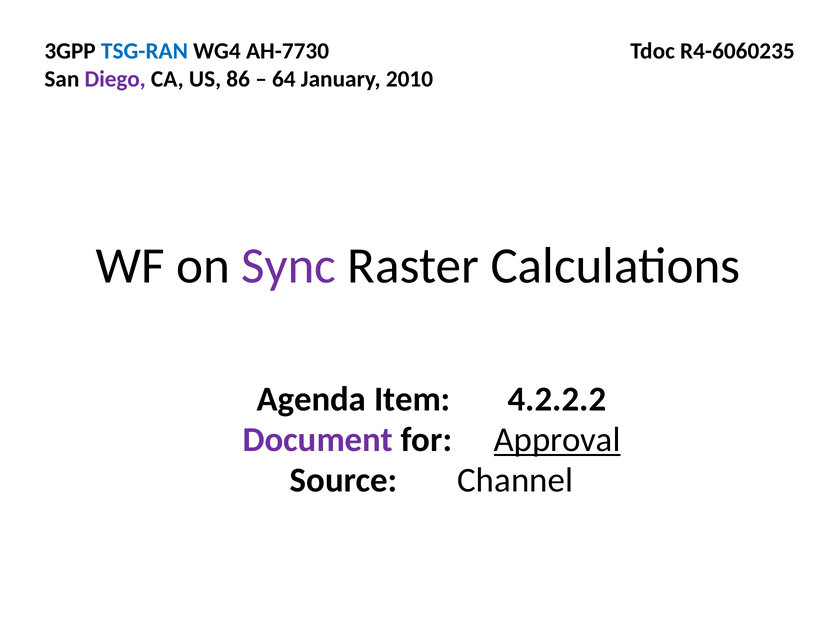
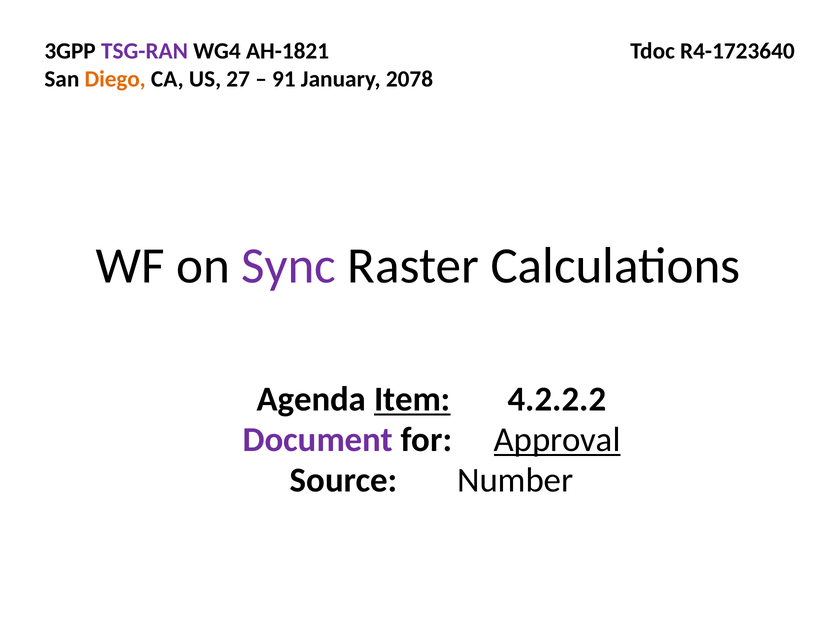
TSG-RAN colour: blue -> purple (145, 51)
AH-7730: AH-7730 -> AH-1821 (288, 51)
R4-6060235: R4-6060235 -> R4-1723640 (737, 51)
Diego colour: purple -> orange (115, 79)
86: 86 -> 27 (238, 79)
64: 64 -> 91 (284, 79)
2010: 2010 -> 2078 (409, 79)
Item underline: none -> present (412, 399)
Channel: Channel -> Number (515, 480)
